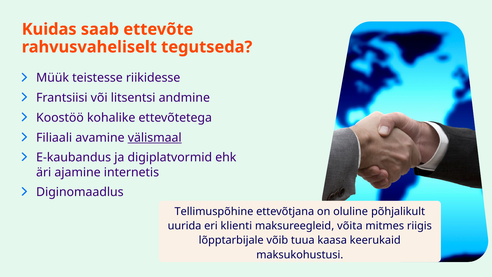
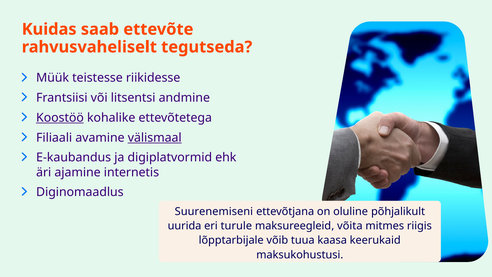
Koostöö underline: none -> present (60, 118)
Tellimuspõhine: Tellimuspõhine -> Suurenemiseni (214, 211)
klienti: klienti -> turule (236, 226)
